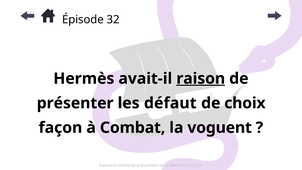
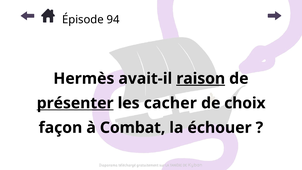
32: 32 -> 94 (113, 20)
présenter underline: none -> present (75, 103)
défaut: défaut -> cacher (170, 103)
voguent: voguent -> échouer (220, 128)
